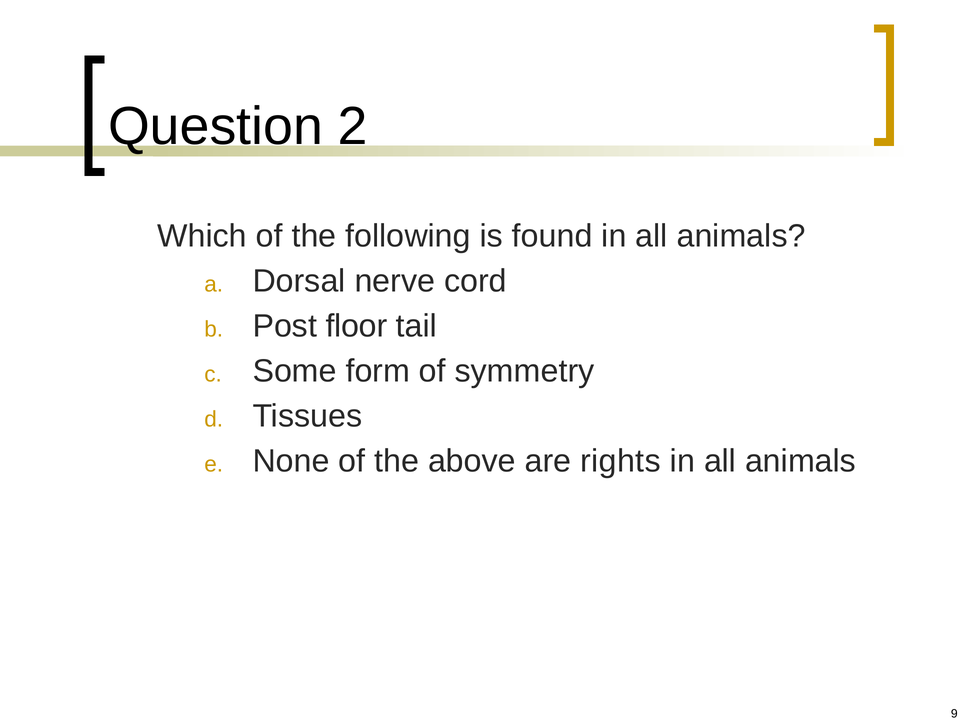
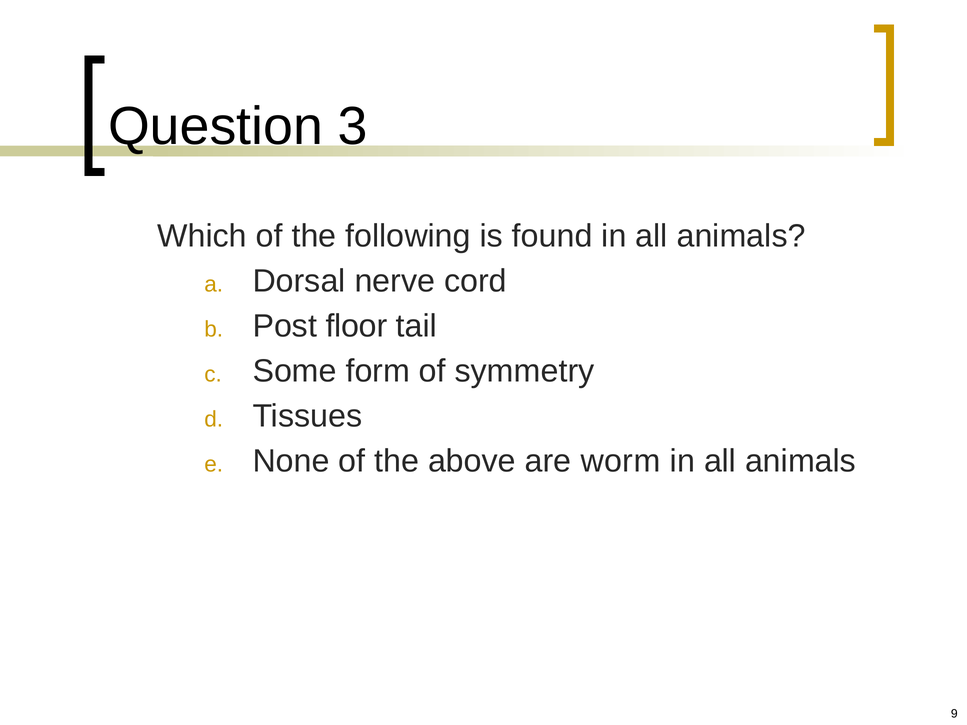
2: 2 -> 3 (353, 126)
rights: rights -> worm (621, 462)
